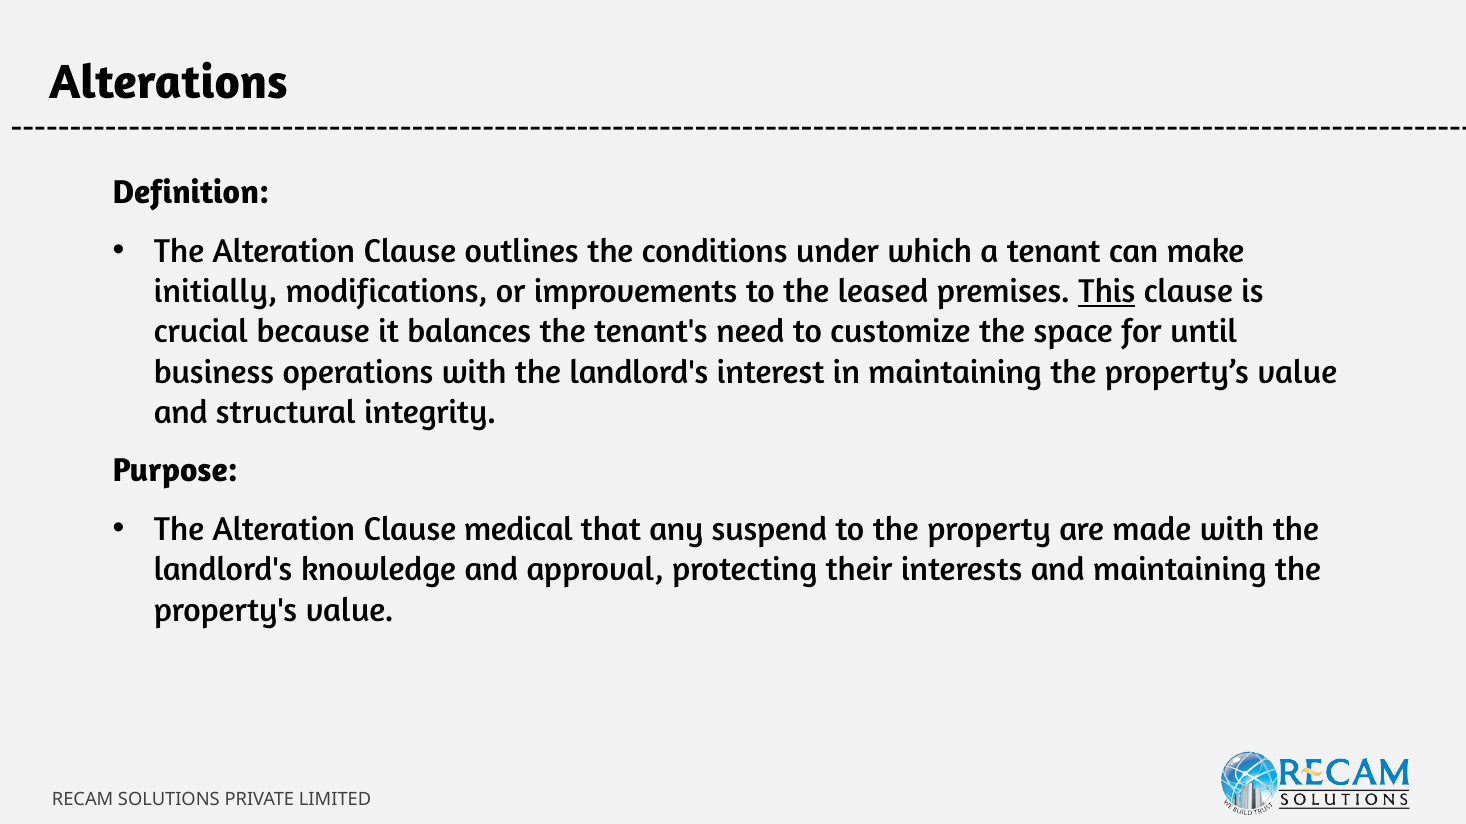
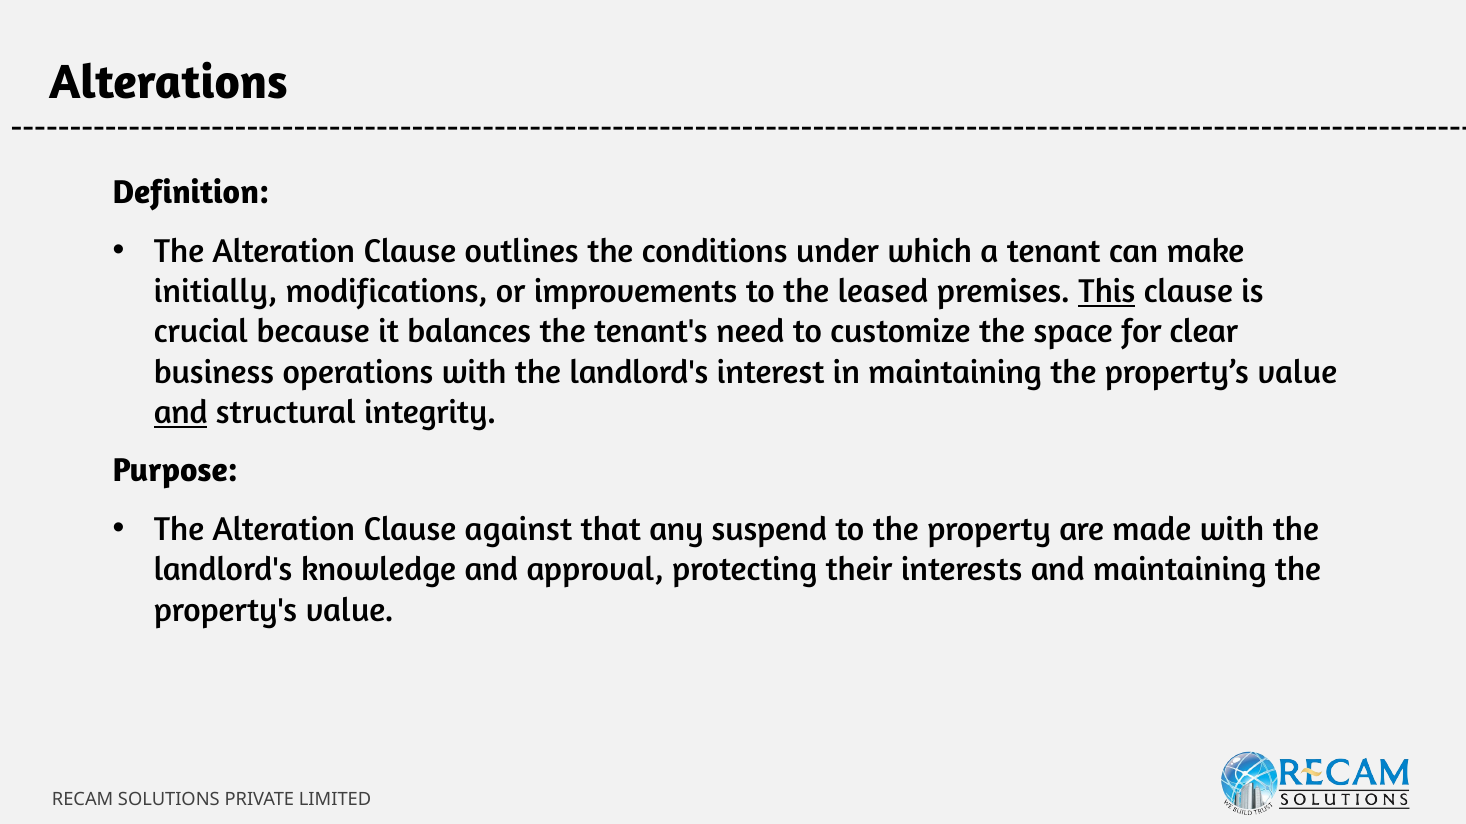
until: until -> clear (1204, 332)
and underline: none -> present (181, 413)
medical: medical -> against (518, 530)
